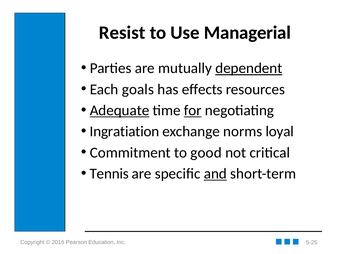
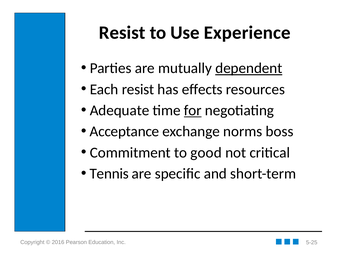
Managerial: Managerial -> Experience (247, 33)
Each goals: goals -> resist (138, 89)
Adequate underline: present -> none (120, 110)
Ingratiation: Ingratiation -> Acceptance (124, 132)
loyal: loyal -> boss (280, 132)
and underline: present -> none (215, 174)
